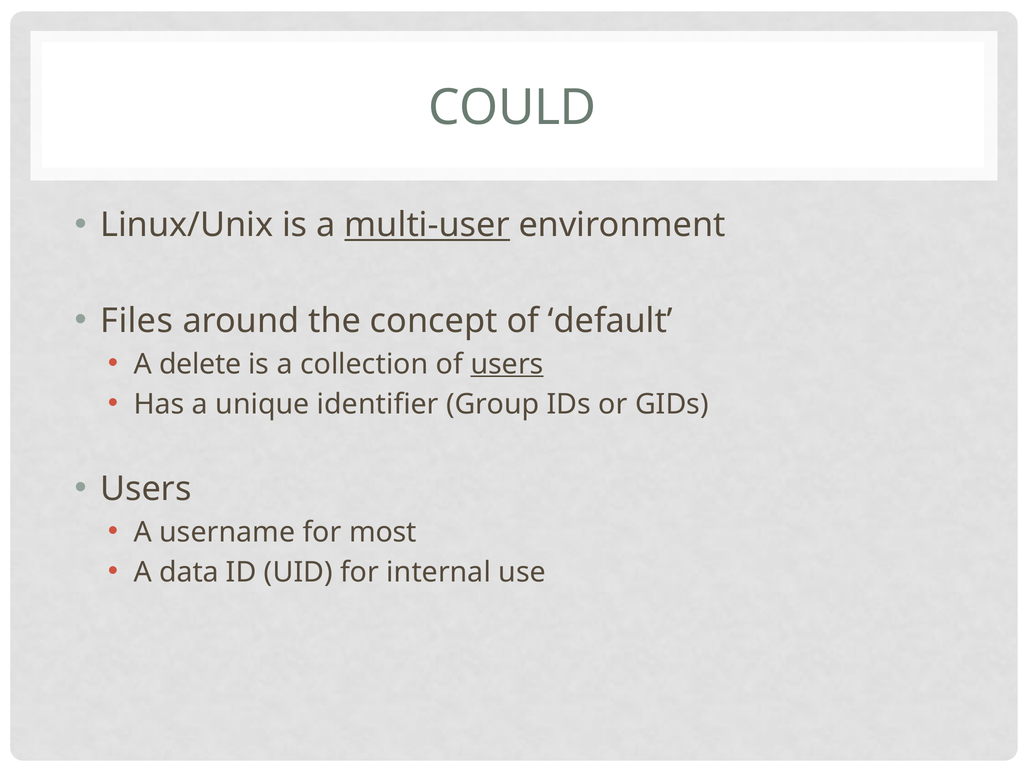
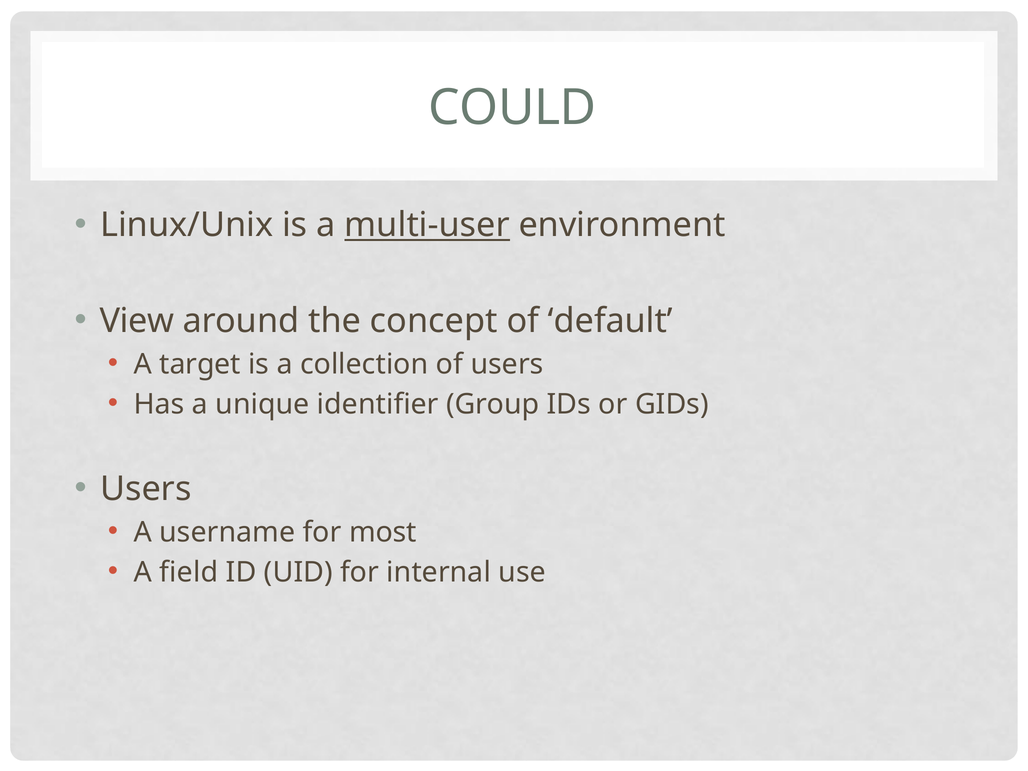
Files: Files -> View (137, 321)
delete: delete -> target (200, 364)
users underline: present -> none (507, 364)
data: data -> field (189, 572)
